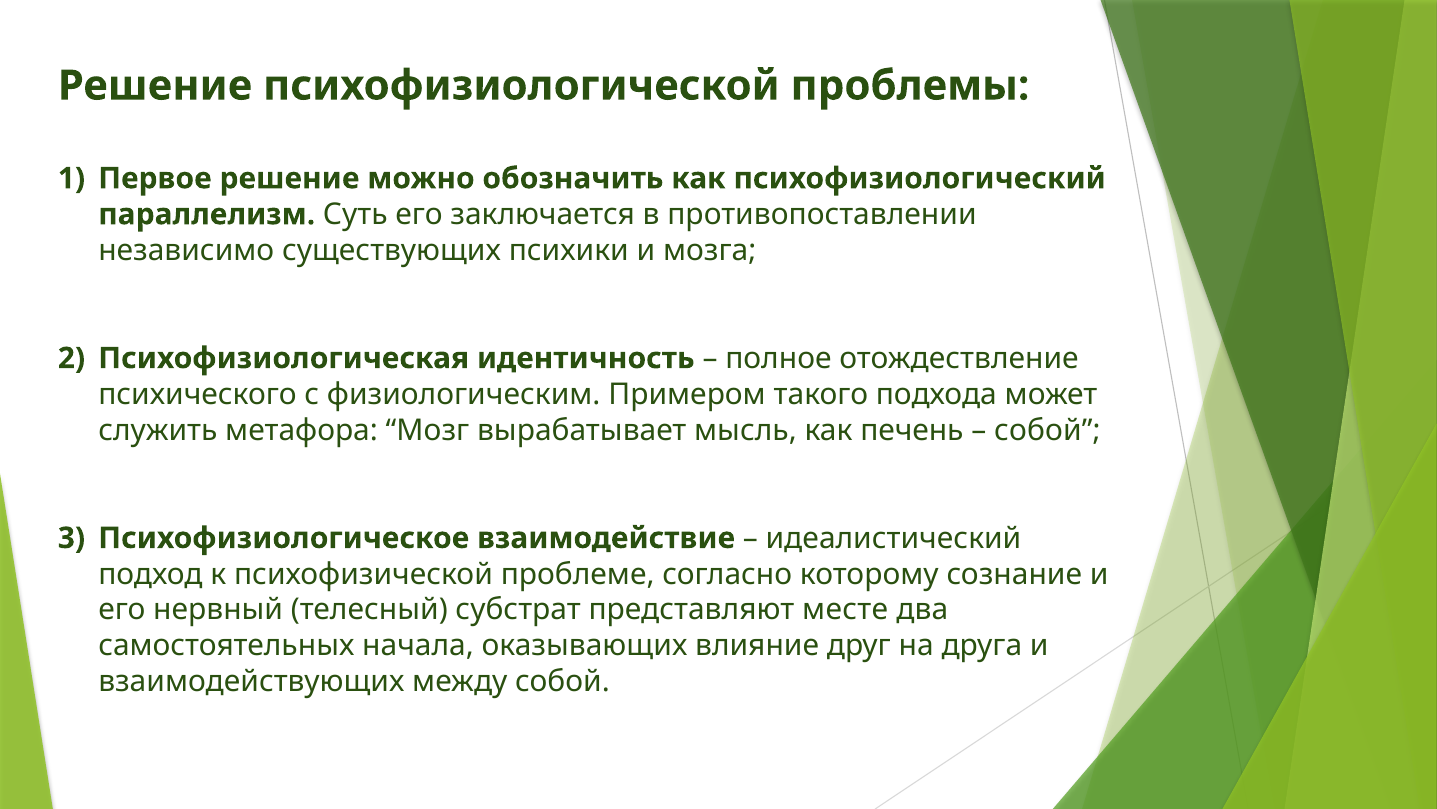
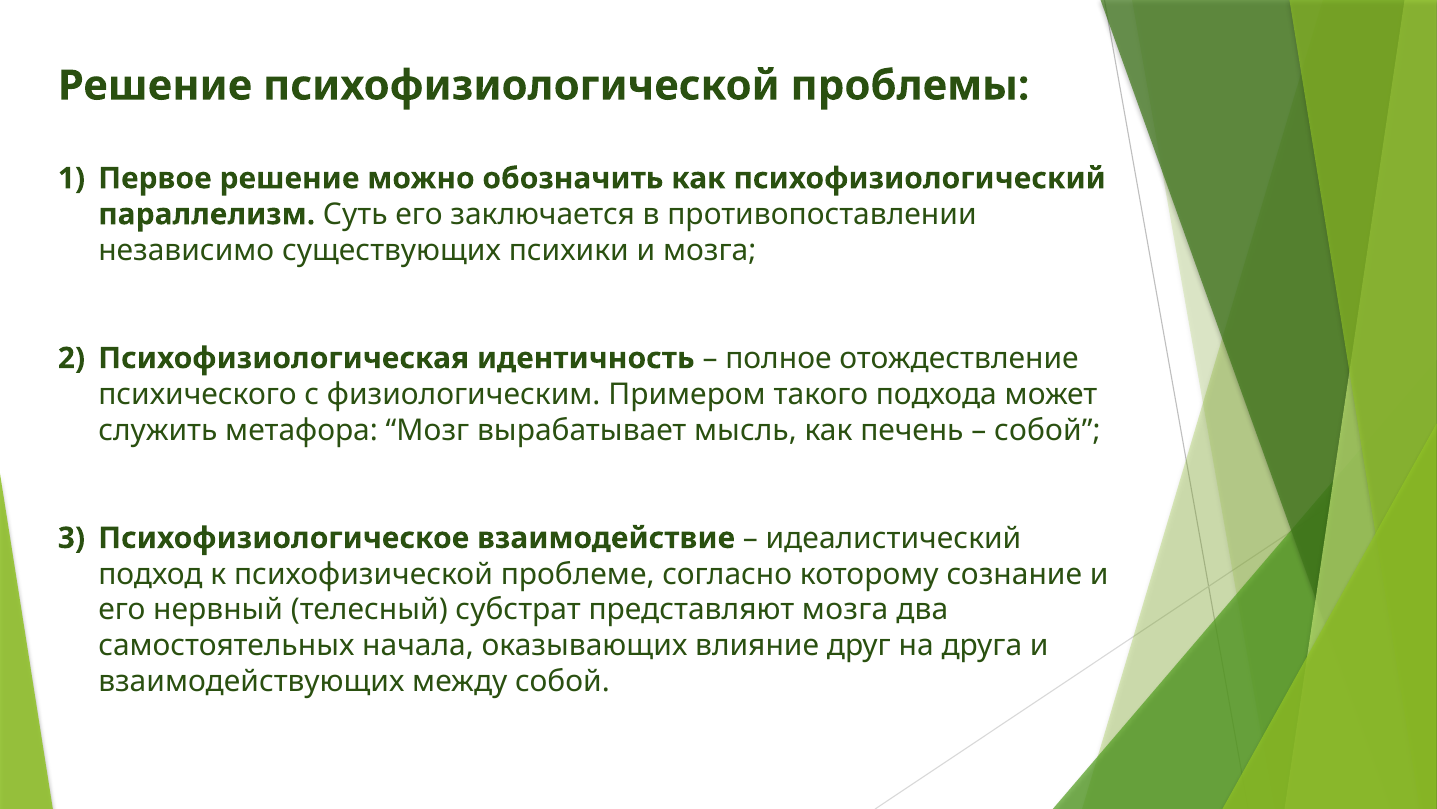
представляют месте: месте -> мозга (845, 610)
